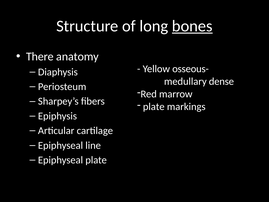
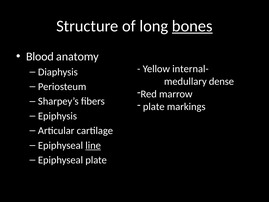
There: There -> Blood (40, 56)
osseous-: osseous- -> internal- (190, 69)
line underline: none -> present (93, 145)
